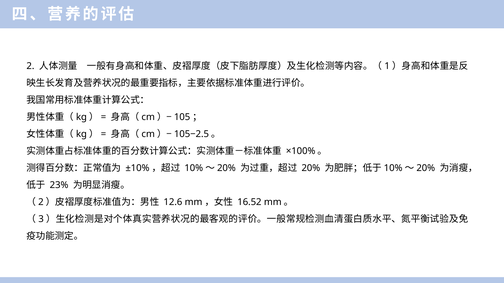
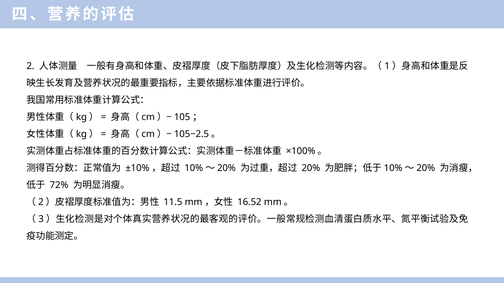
23%: 23% -> 72% (59, 185)
12.6: 12.6 -> 11.5 (173, 202)
